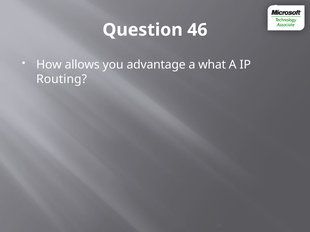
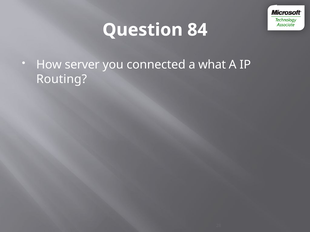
46: 46 -> 84 (197, 30)
allows: allows -> server (82, 65)
advantage: advantage -> connected (156, 65)
